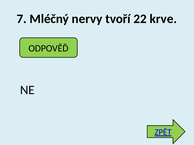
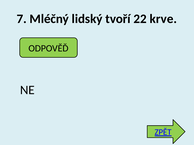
nervy: nervy -> lidský (87, 19)
